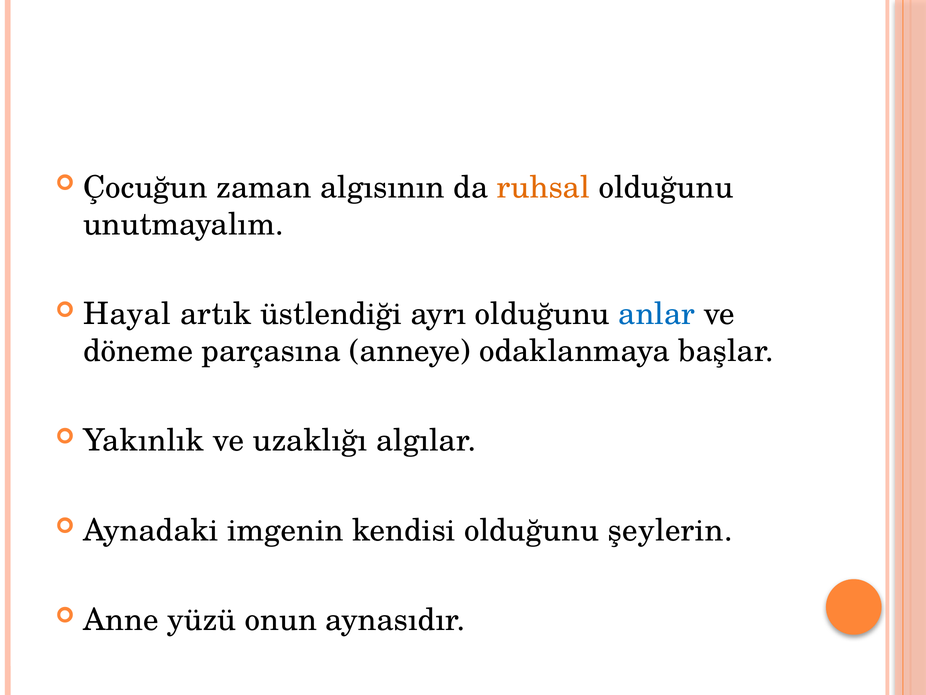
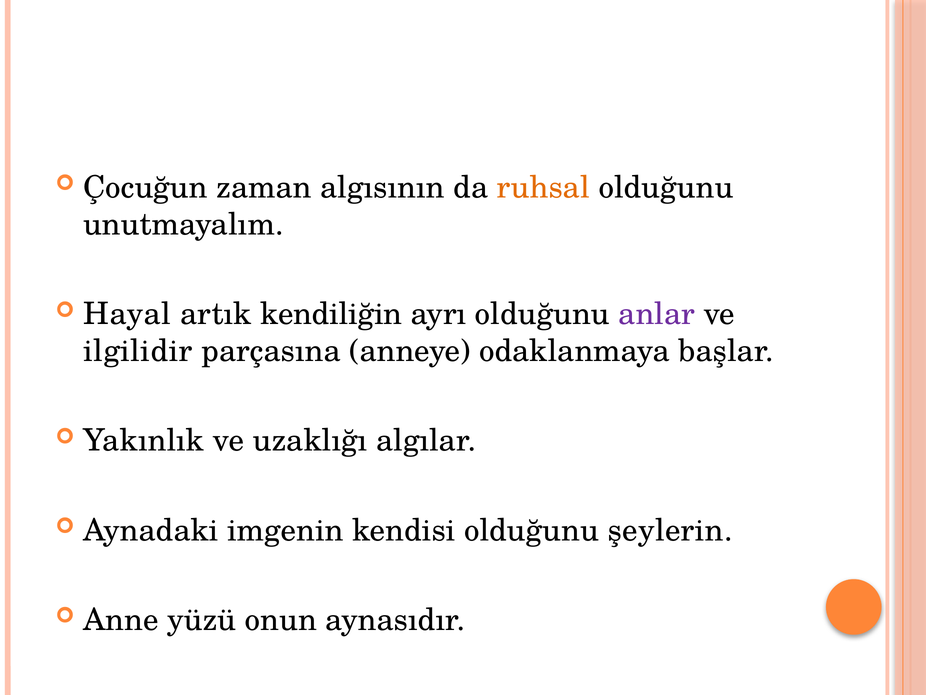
üstlendiği: üstlendiği -> kendiliğin (331, 314)
anlar colour: blue -> purple (657, 314)
döneme: döneme -> ilgilidir (138, 351)
